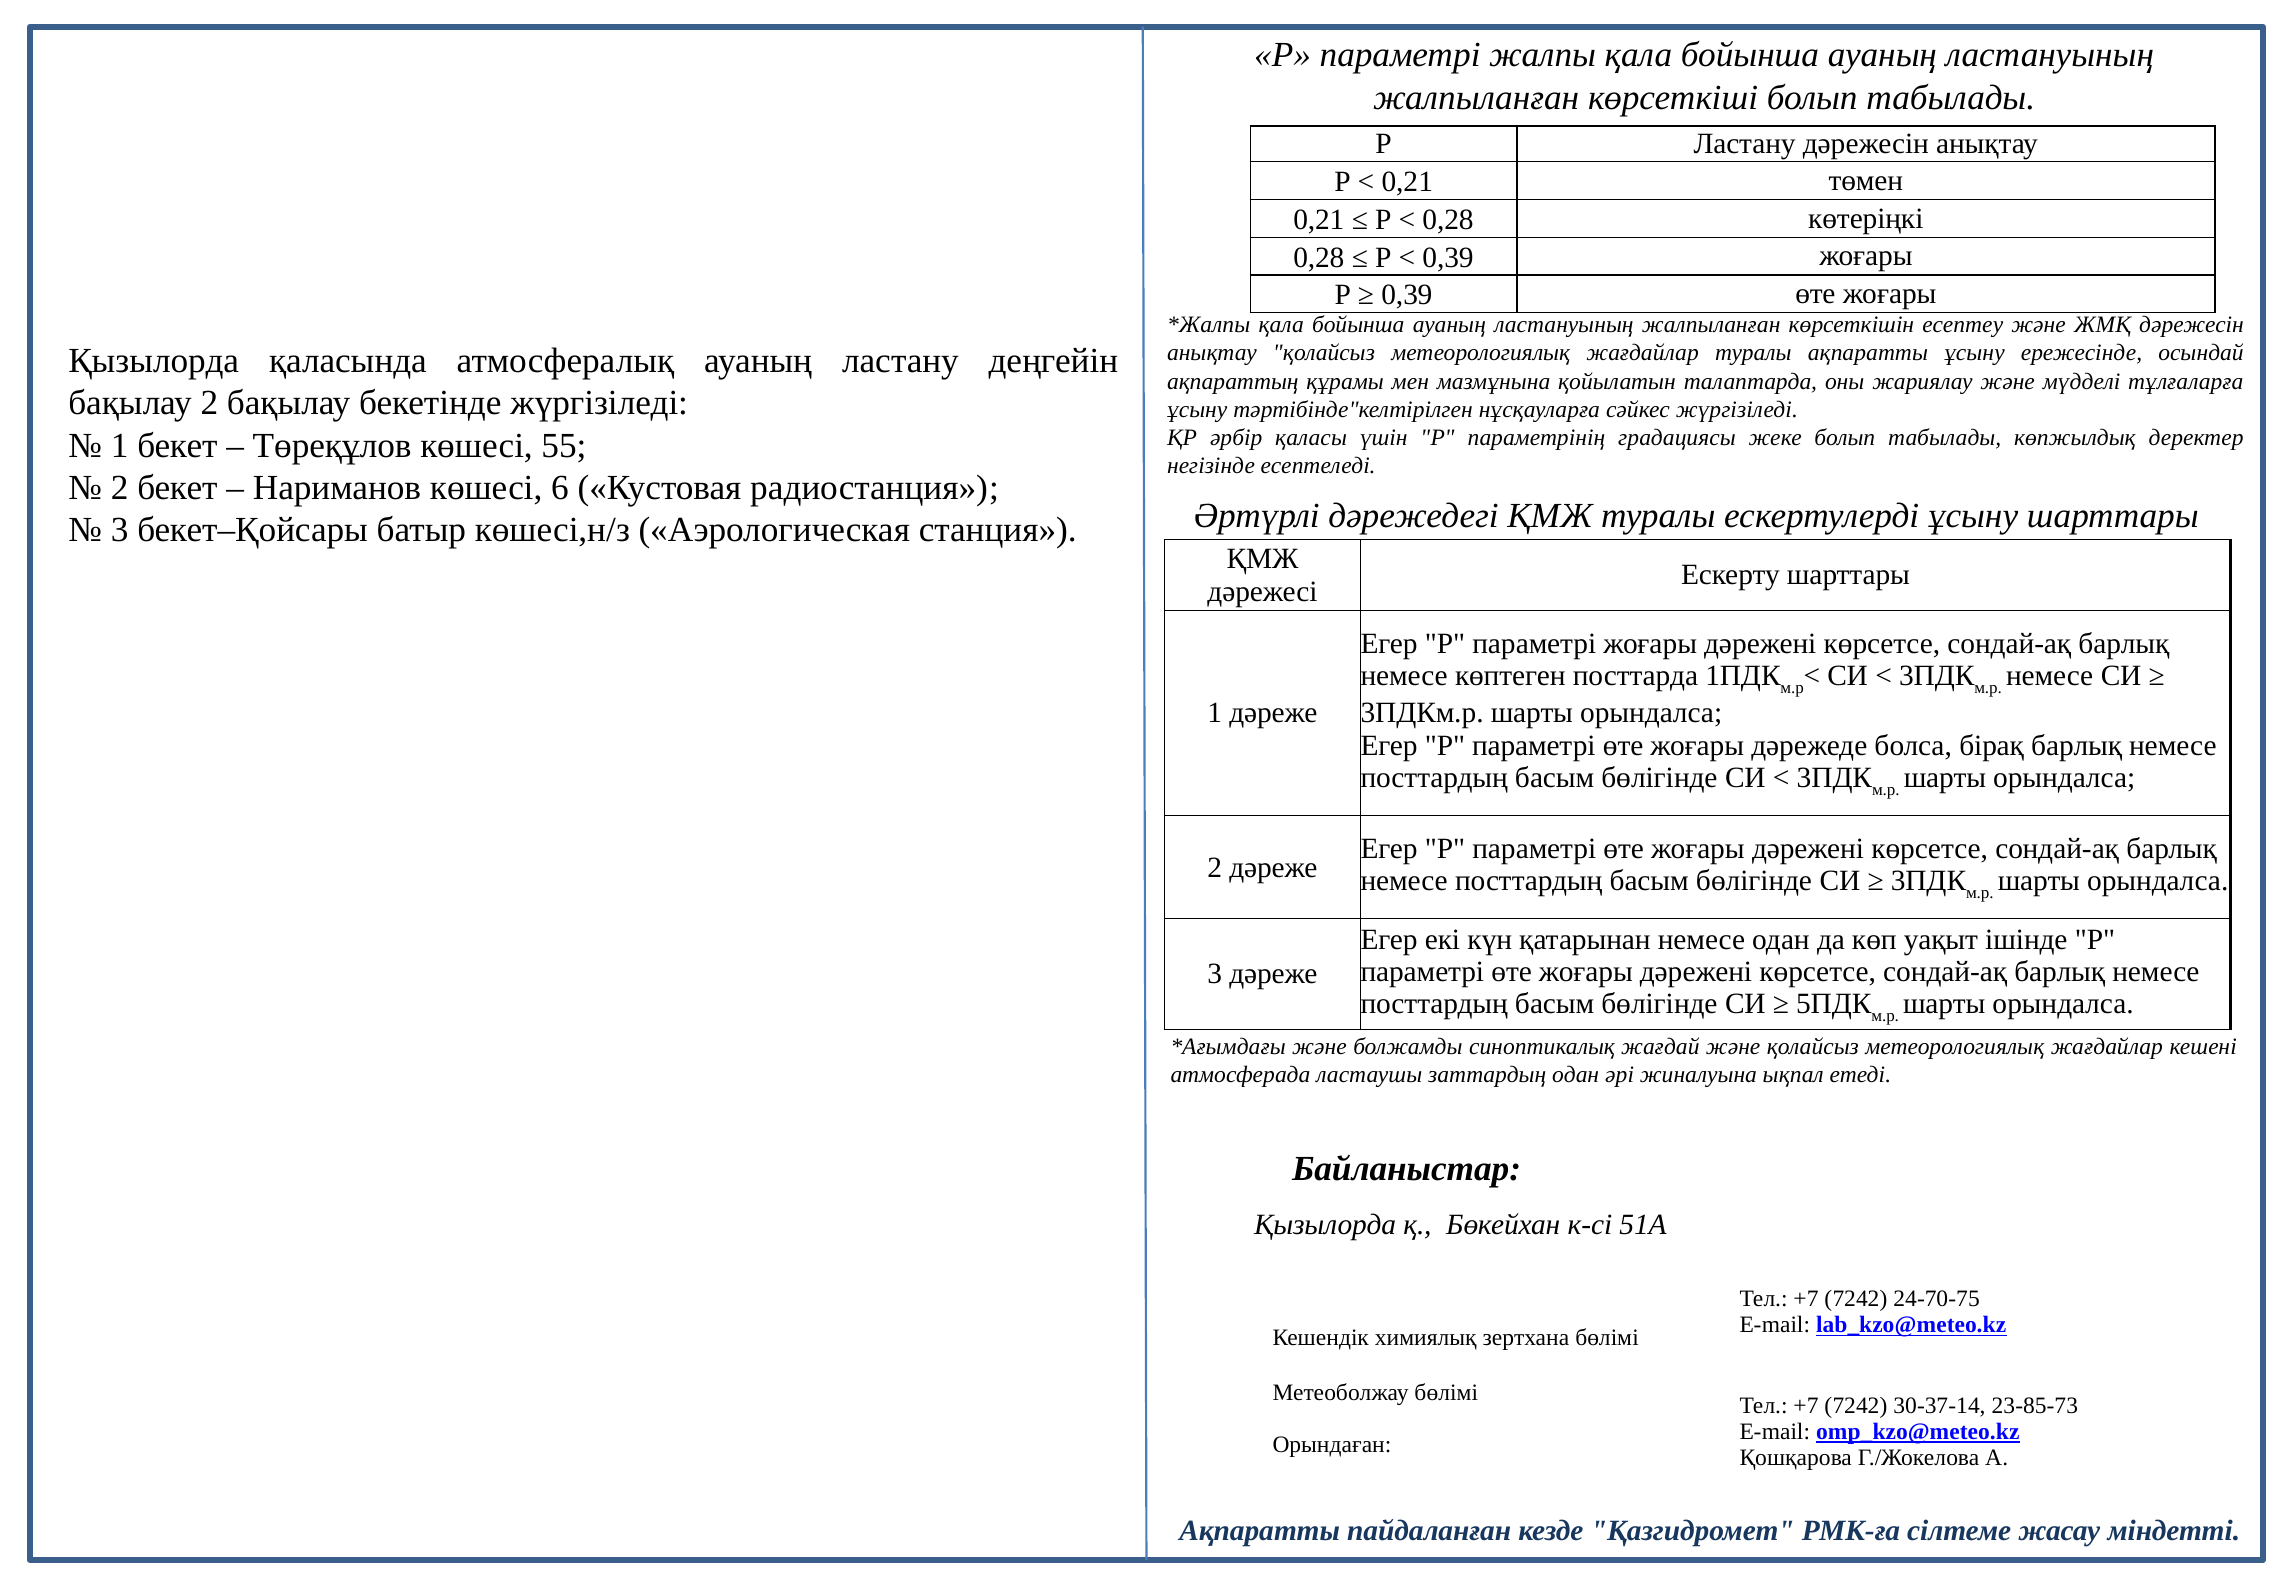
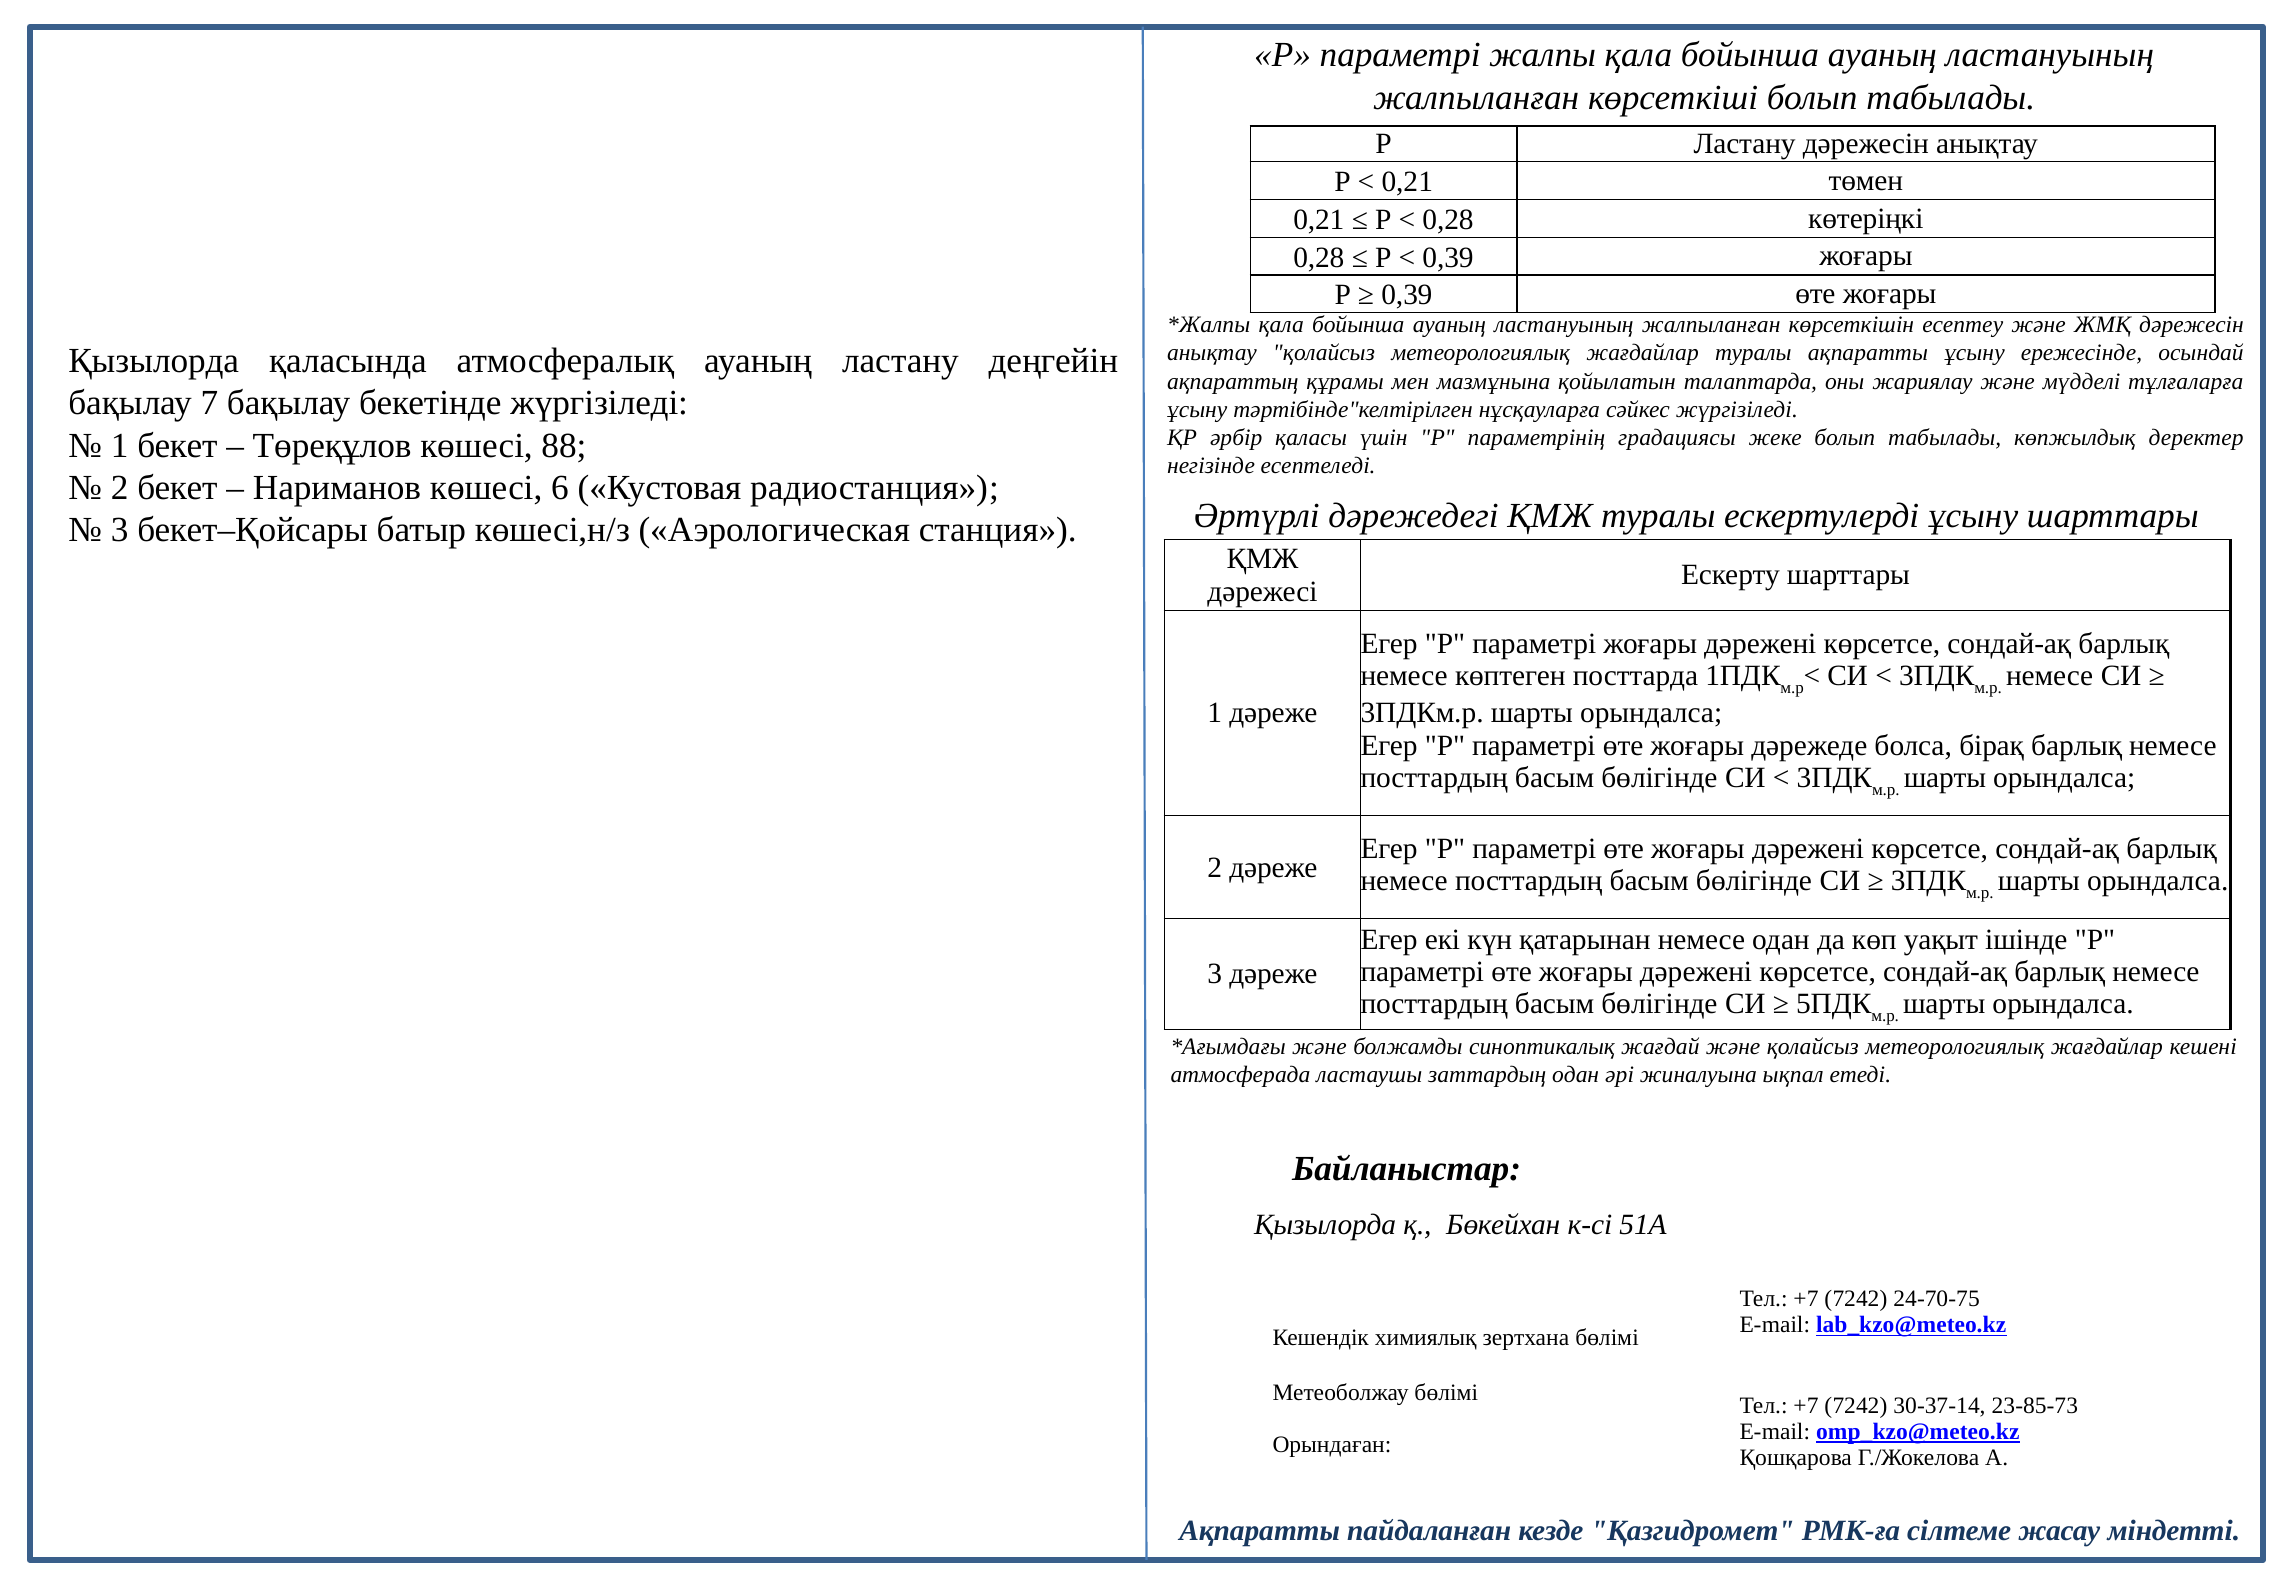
бақылау 2: 2 -> 7 (209, 403)
55: 55 -> 88 (564, 446)
